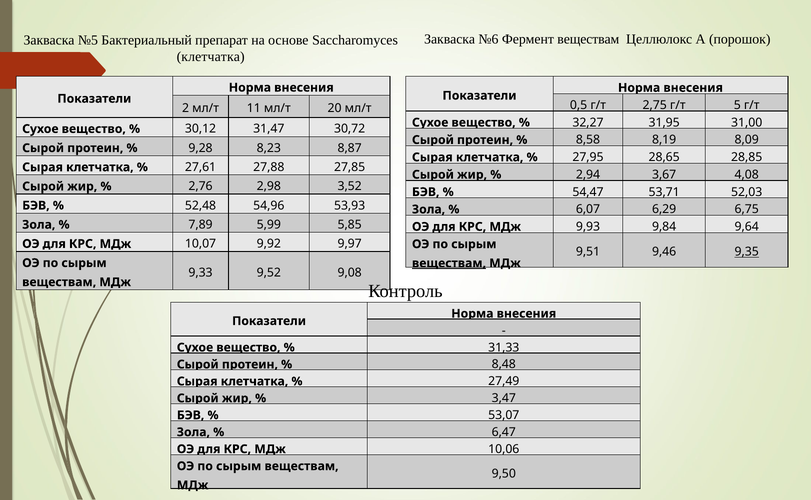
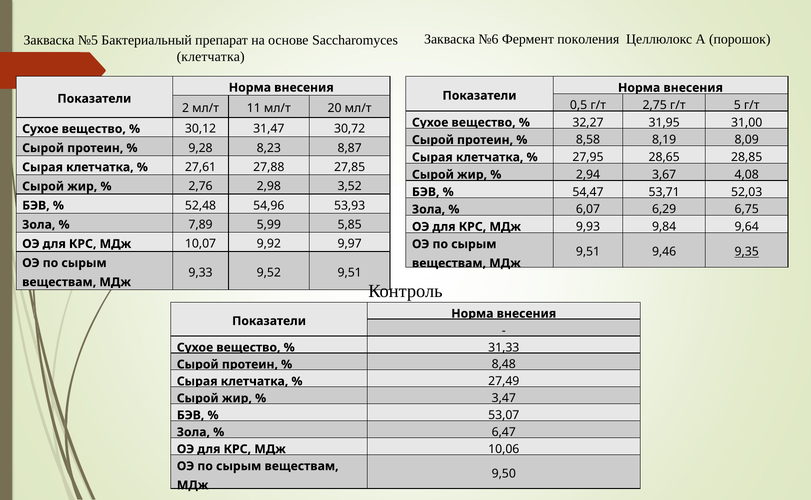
Фермент веществам: веществам -> поколения (588, 39)
веществам underline: present -> none (449, 263)
9,52 9,08: 9,08 -> 9,51 (350, 273)
